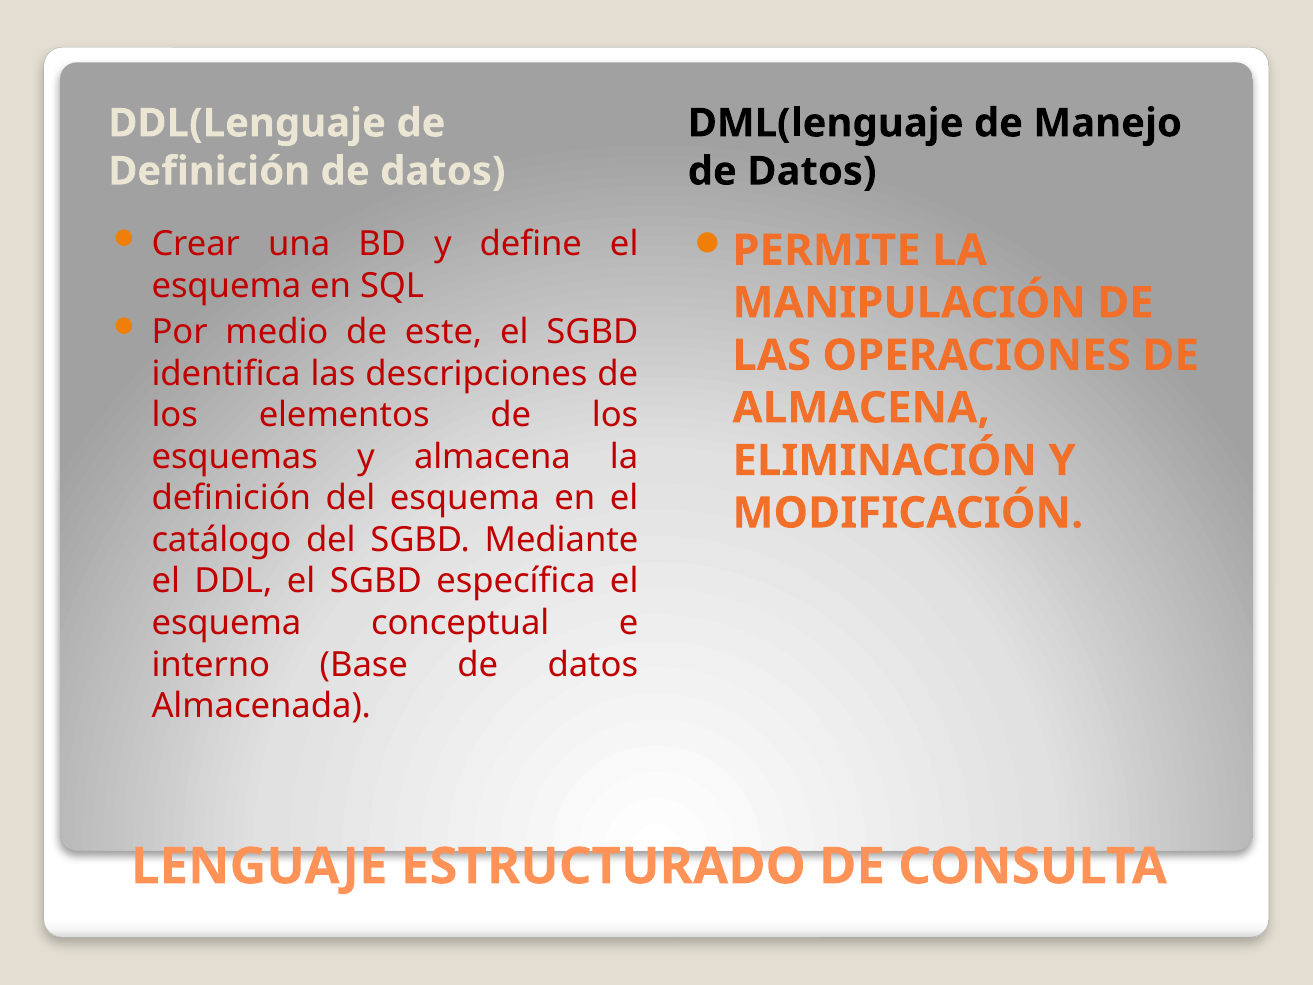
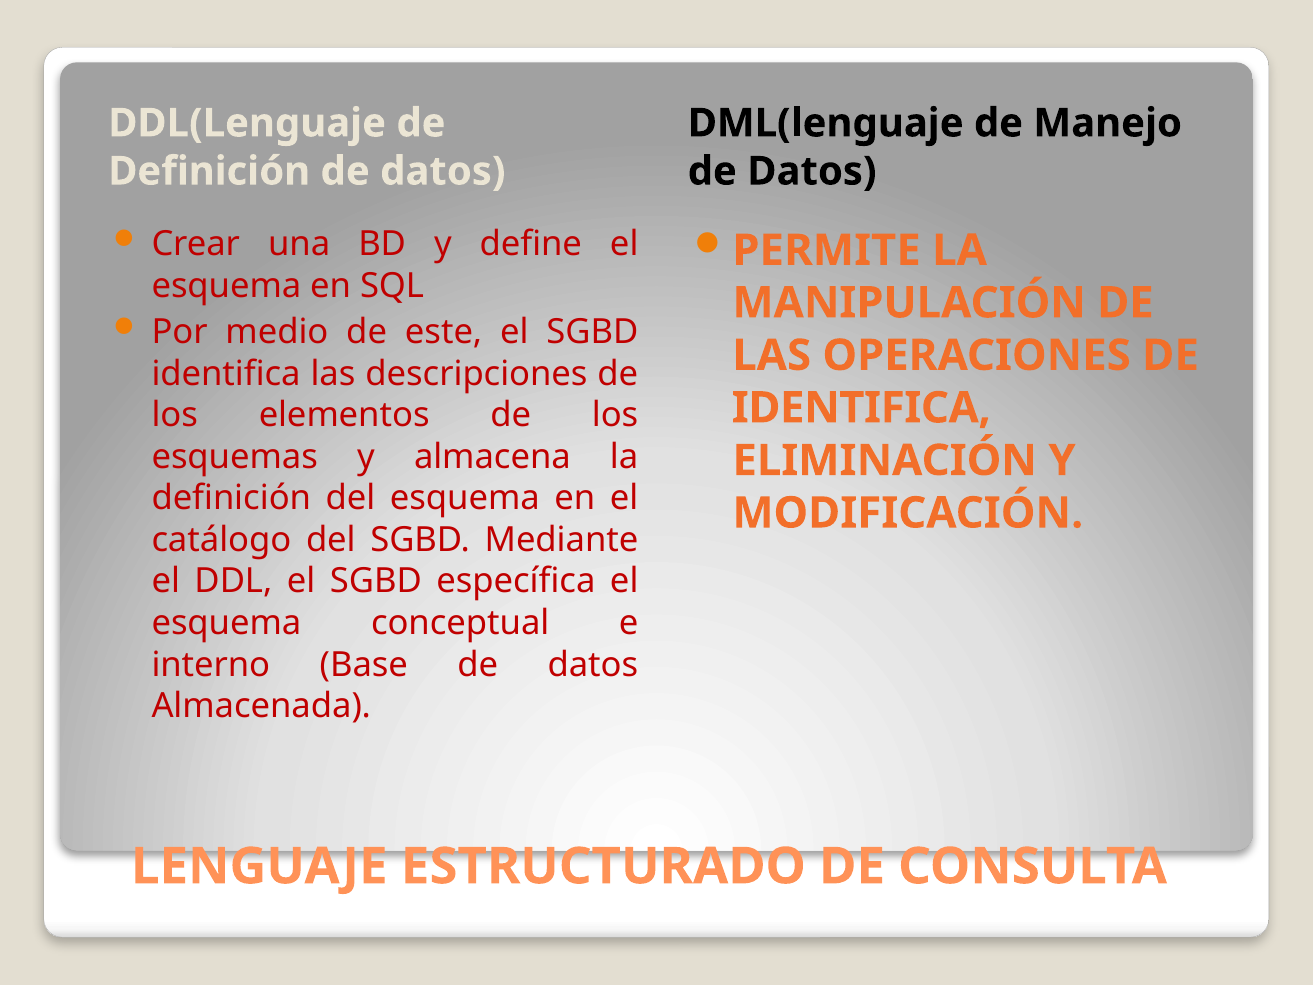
ALMACENA: ALMACENA -> IDENTIFICA (861, 408)
